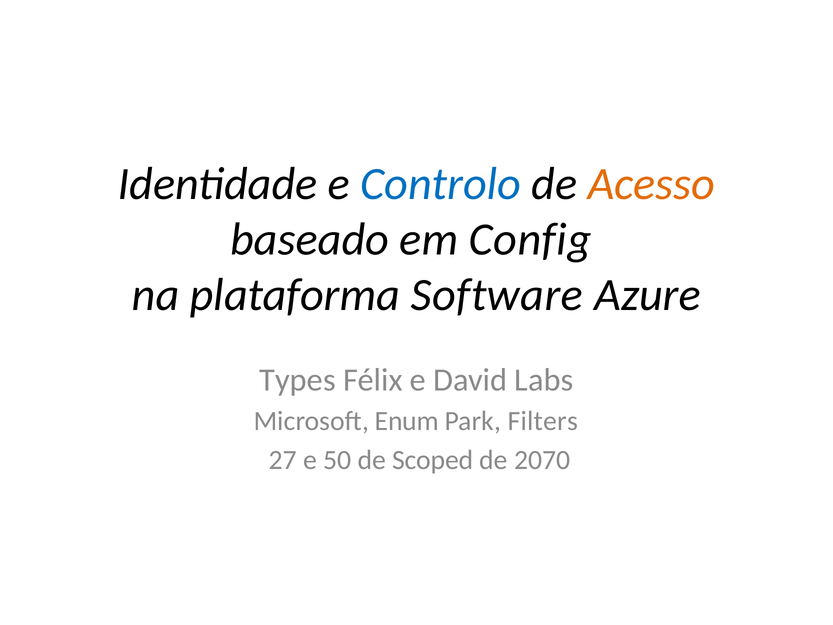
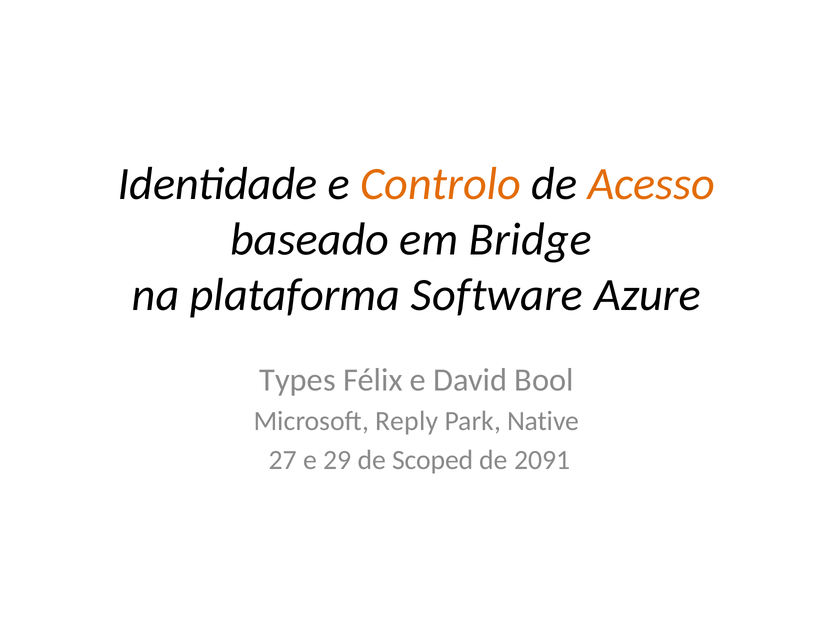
Controlo colour: blue -> orange (441, 184)
Config: Config -> Bridge (530, 239)
Labs: Labs -> Bool (544, 380)
Enum: Enum -> Reply (407, 421)
Filters: Filters -> Native (543, 421)
50: 50 -> 29 (337, 460)
2070: 2070 -> 2091 (542, 460)
